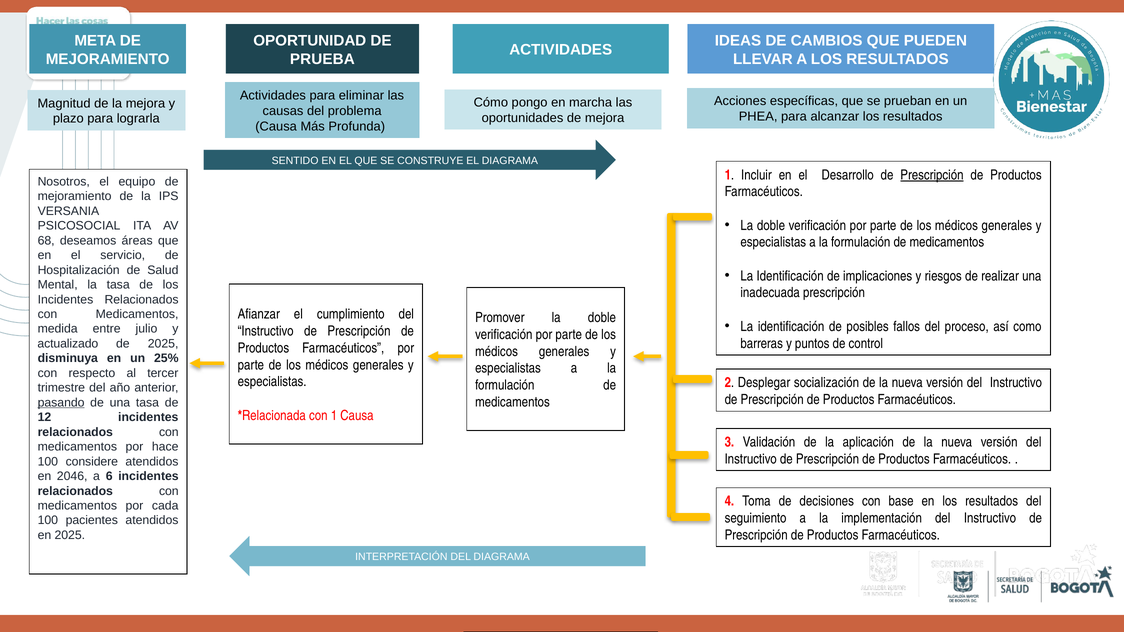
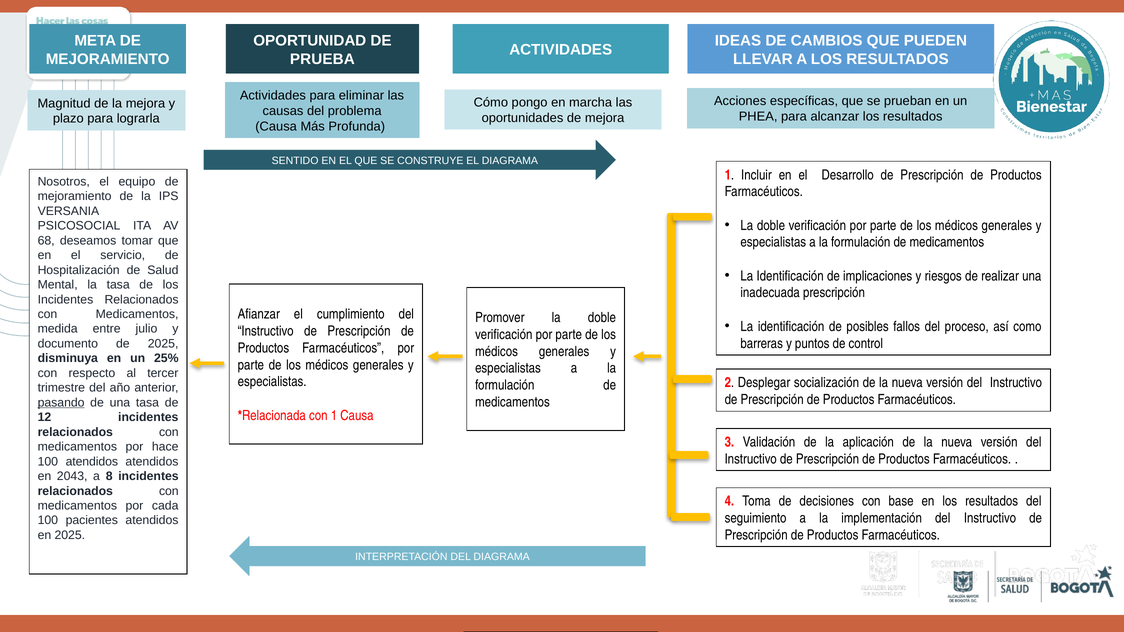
Prescripción underline: present -> none (932, 175)
áreas: áreas -> tomar (137, 241)
actualizado: actualizado -> documento (68, 344)
100 considere: considere -> atendidos (92, 462)
2046: 2046 -> 2043 (72, 476)
6: 6 -> 8 (109, 476)
